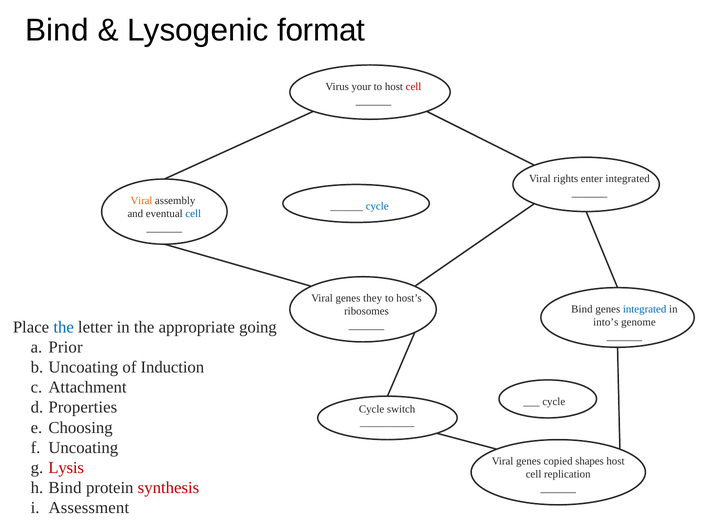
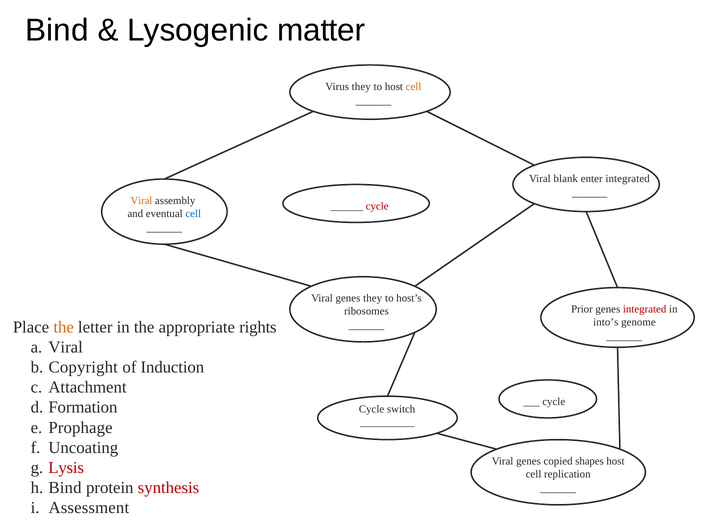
format: format -> matter (321, 31)
Virus your: your -> they (361, 87)
cell colour: red -> orange (414, 87)
rights: rights -> blank (566, 179)
cycle colour: blue -> red (377, 206)
Bind: Bind -> Prior (582, 309)
integrated colour: blue -> red (645, 309)
the colour: blue -> orange (64, 327)
going: going -> rights (258, 327)
Prior: Prior -> Viral (66, 347)
Uncoating: Uncoating -> Copyright (83, 368)
Properties: Properties -> Formation (83, 408)
Choosing: Choosing -> Prophage (80, 428)
